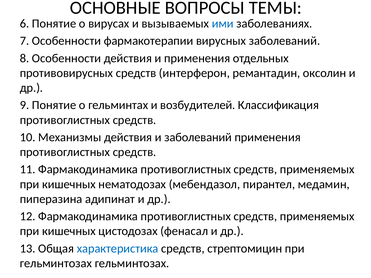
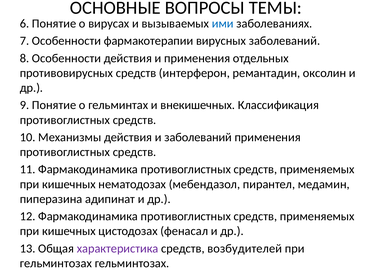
возбудителей: возбудителей -> внекишечных (198, 105)
характеристика colour: blue -> purple (118, 249)
стрептомицин: стрептомицин -> возбудителей (245, 249)
